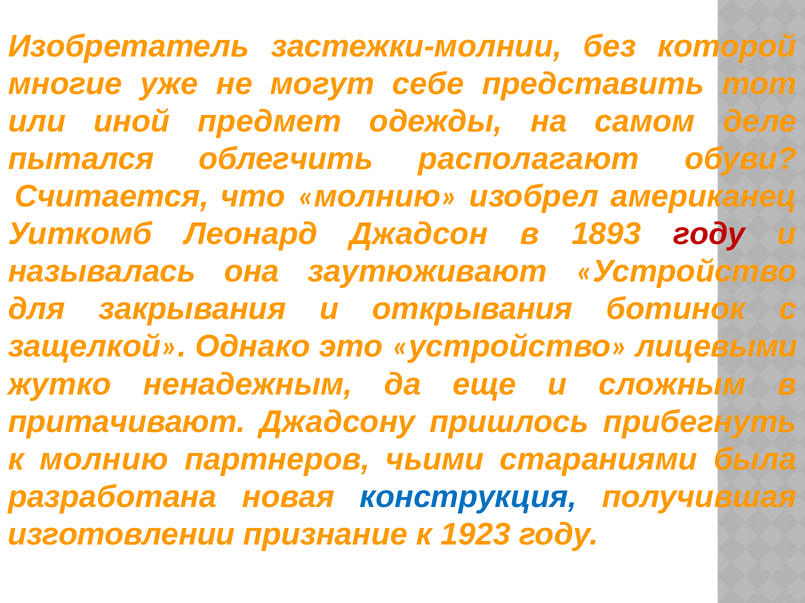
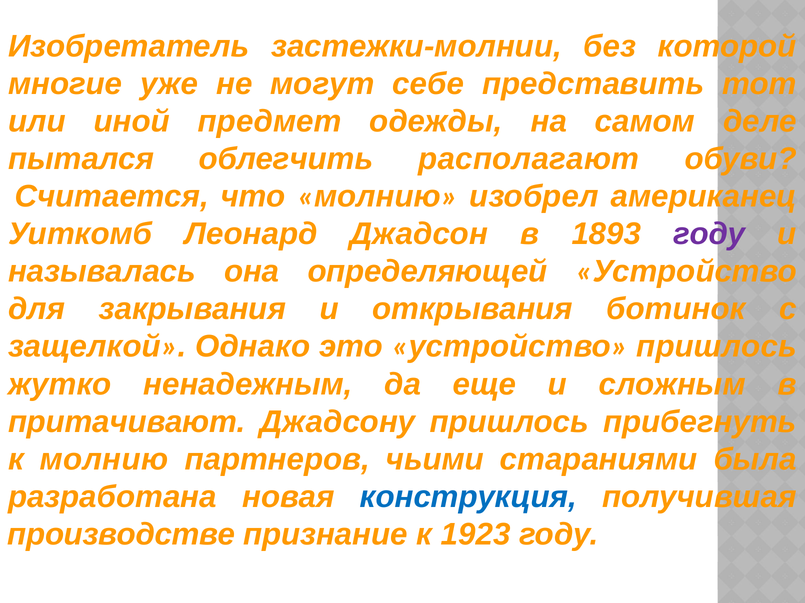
году colour: red -> purple (709, 234)
заутюживают: заутюживают -> определяющей (428, 272)
устройство лицевыми: лицевыми -> пришлось (716, 347)
изготовлении: изготовлении -> производстве (121, 535)
